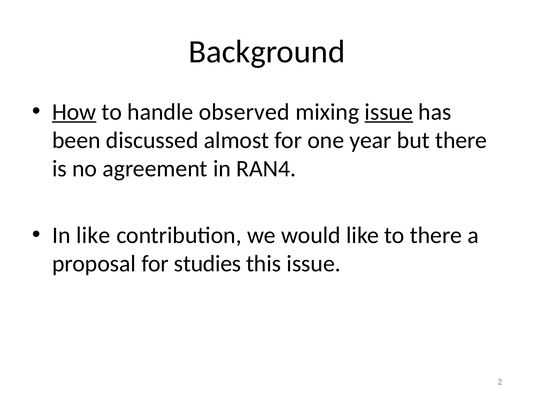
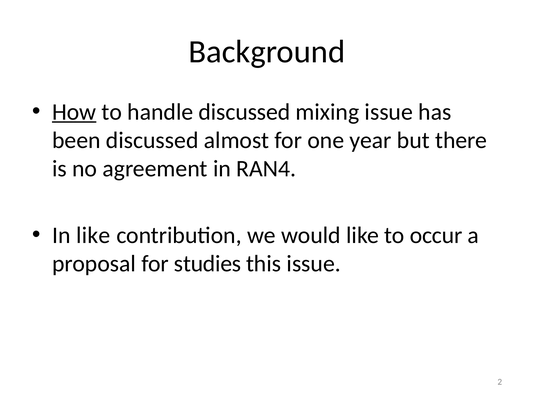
handle observed: observed -> discussed (244, 112)
issue underline: present -> none (389, 112)
to there: there -> occur (436, 235)
